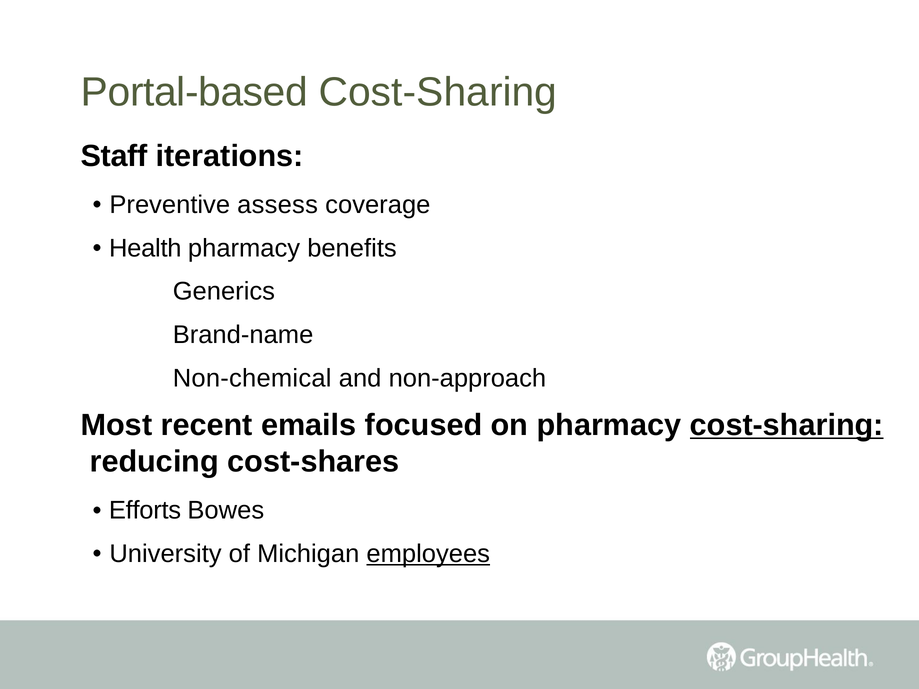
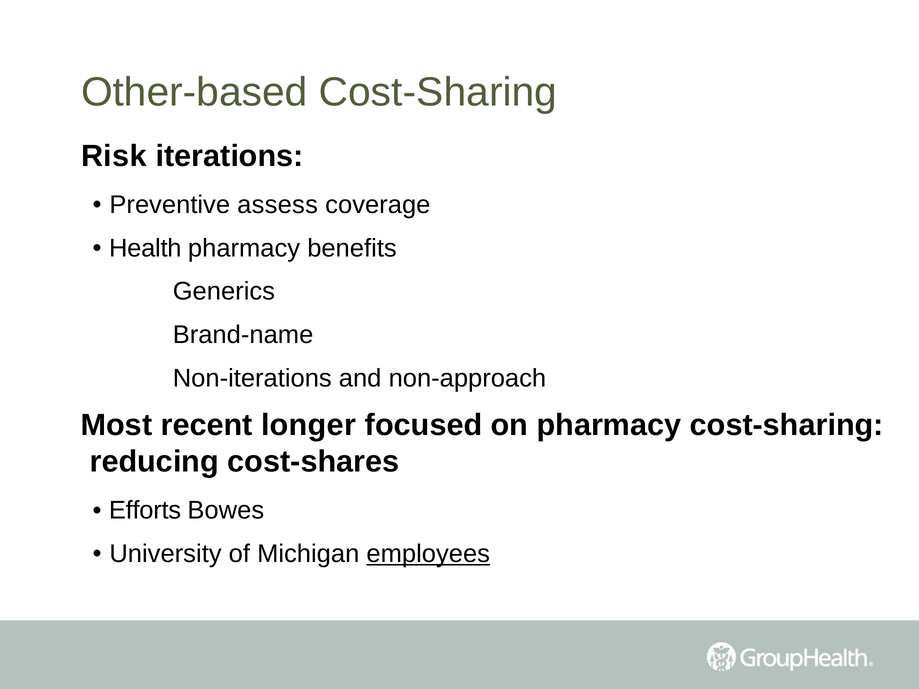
Portal-based: Portal-based -> Other-based (194, 92)
Staff: Staff -> Risk (114, 156)
Non-chemical: Non-chemical -> Non-iterations (252, 378)
emails: emails -> longer (309, 425)
cost-sharing underline: present -> none (787, 425)
